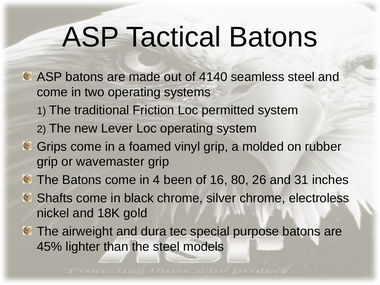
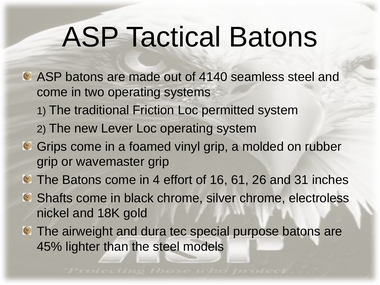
been: been -> effort (178, 180)
80: 80 -> 61 (240, 180)
